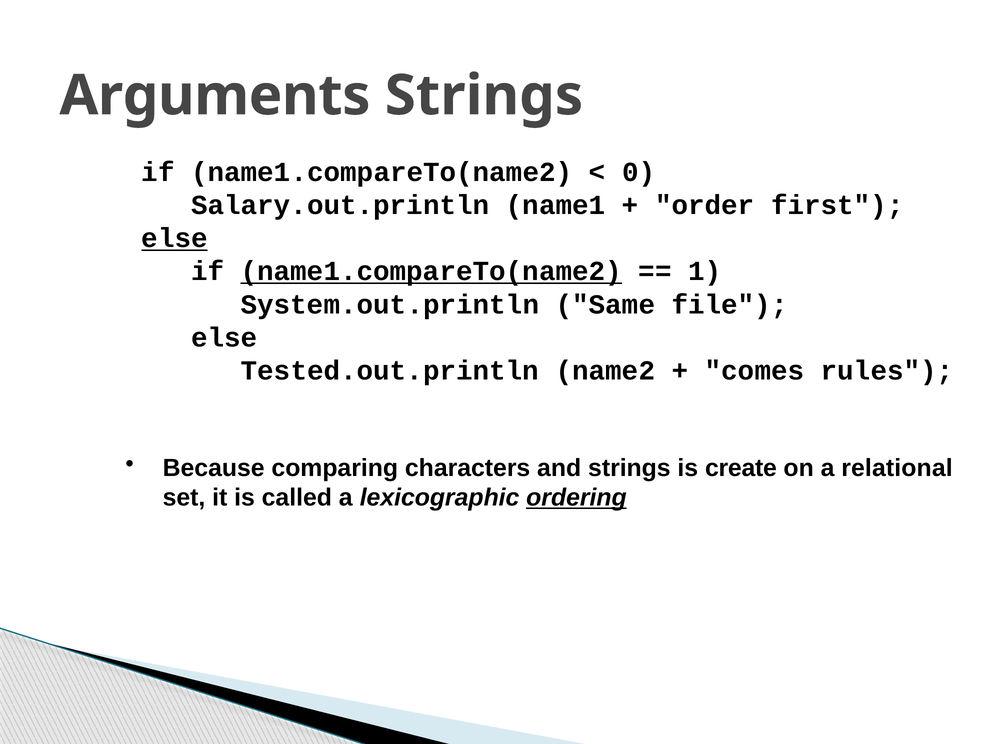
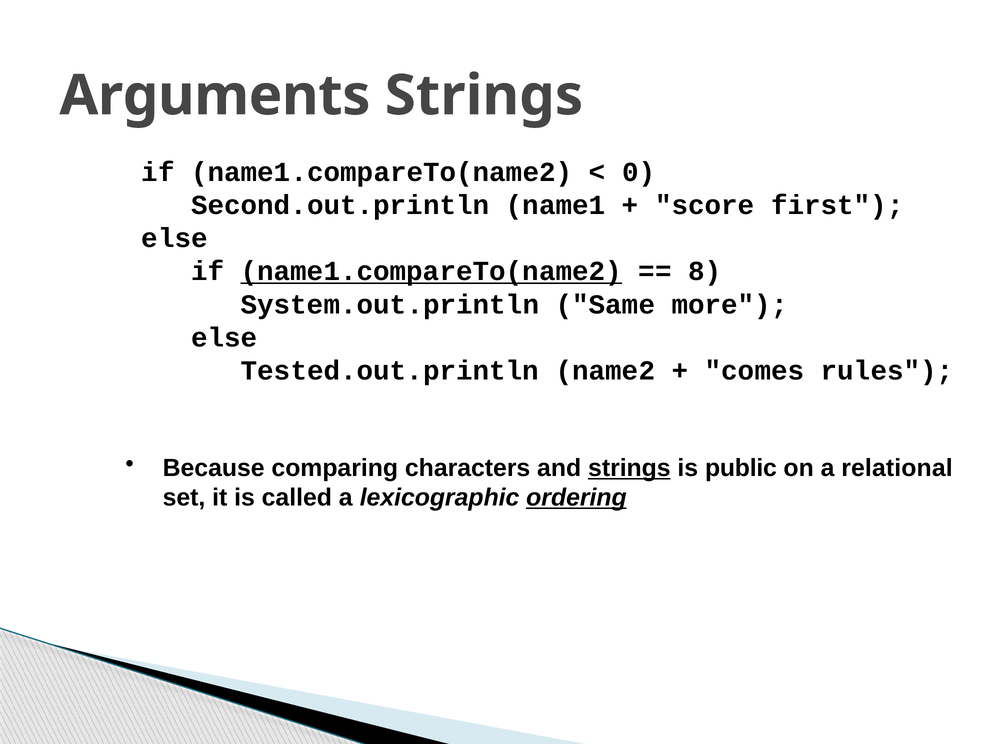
Salary.out.println: Salary.out.println -> Second.out.println (340, 205)
order: order -> score (705, 205)
else underline: present -> none (175, 238)
1: 1 -> 8 (705, 271)
file: file -> more (730, 304)
strings underline: none -> present (629, 468)
create: create -> public (741, 468)
